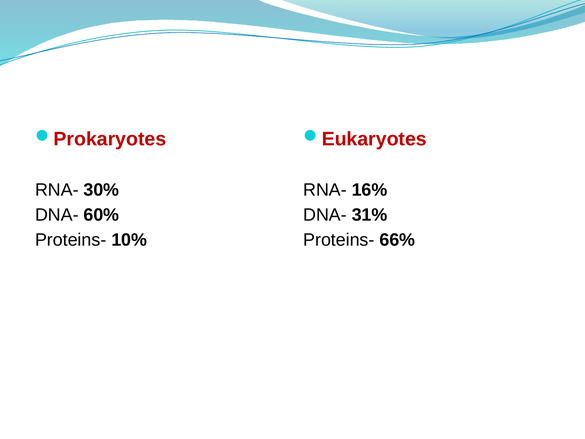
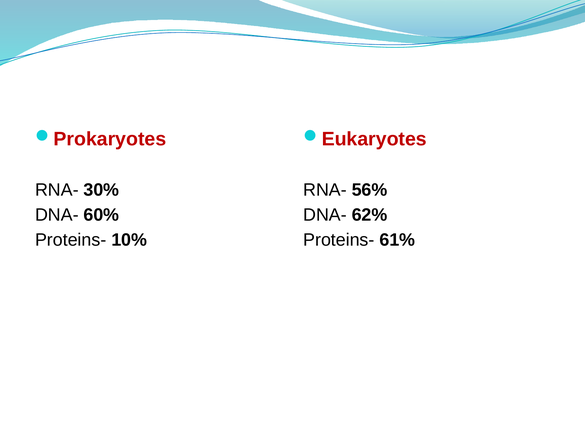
16%: 16% -> 56% (370, 190)
31%: 31% -> 62% (370, 215)
66%: 66% -> 61% (397, 240)
